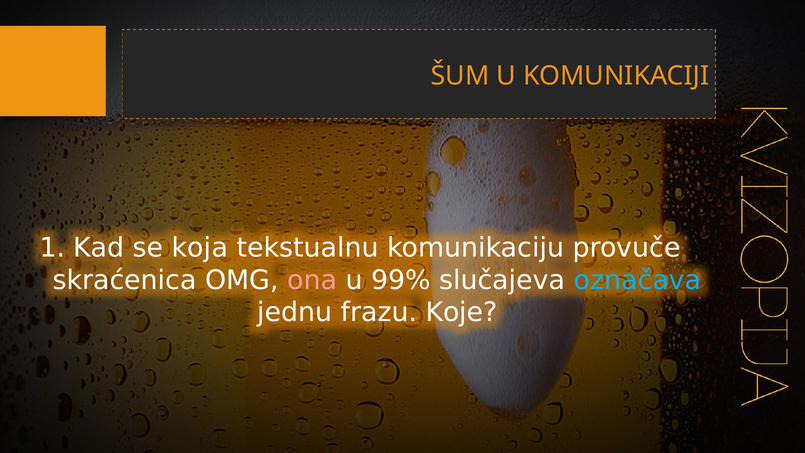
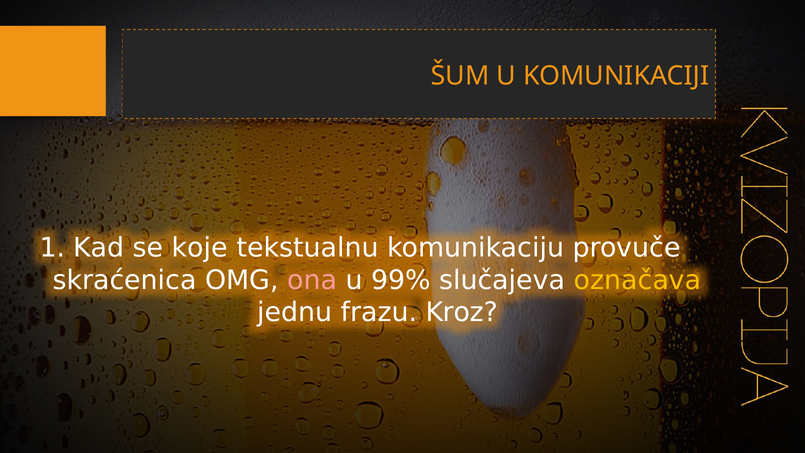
koja: koja -> koje (200, 248)
označava colour: light blue -> yellow (638, 280)
Koje: Koje -> Kroz (462, 312)
